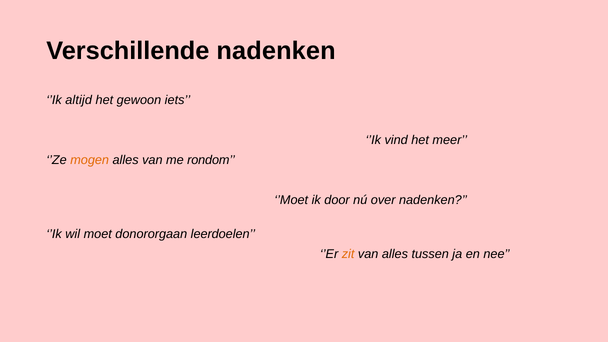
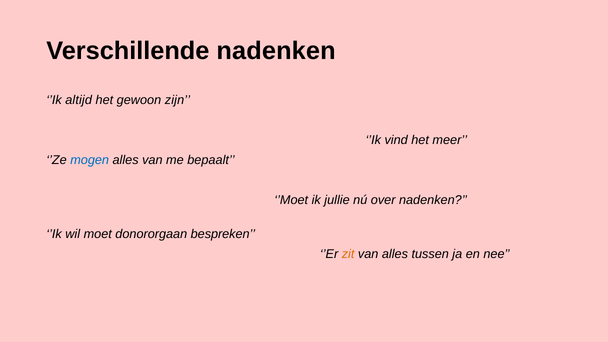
iets: iets -> zijn (177, 100)
mogen colour: orange -> blue (90, 160)
rondom: rondom -> bepaalt (211, 160)
door: door -> jullie (337, 200)
leerdoelen: leerdoelen -> bespreken (223, 234)
